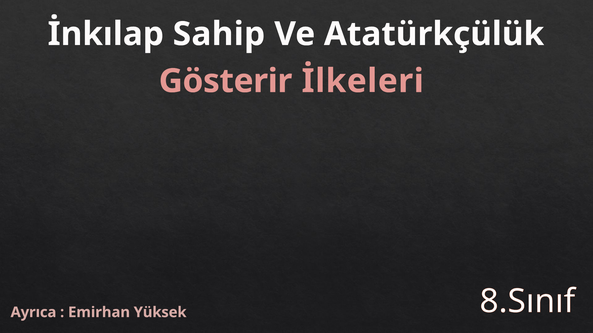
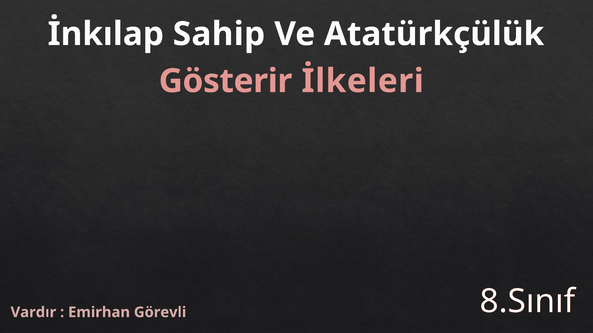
Ayrıca: Ayrıca -> Vardır (33, 313)
Yüksek: Yüksek -> Görevli (160, 313)
